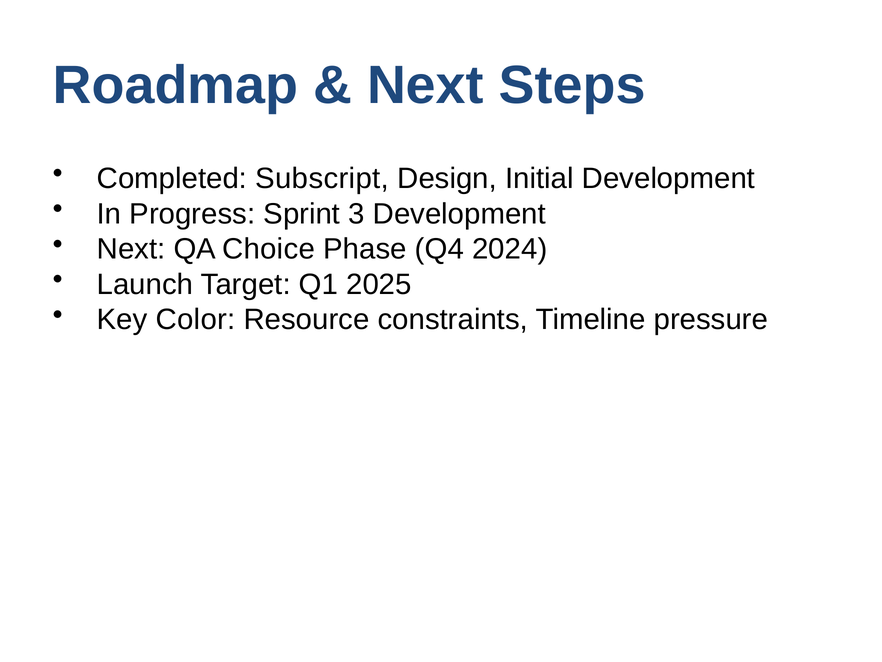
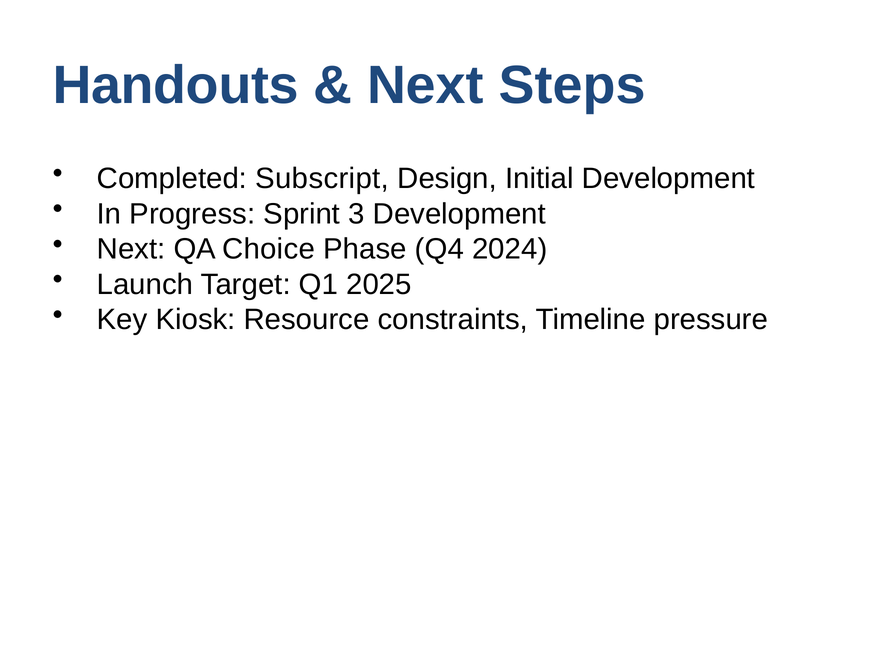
Roadmap: Roadmap -> Handouts (176, 85)
Color: Color -> Kiosk (196, 319)
